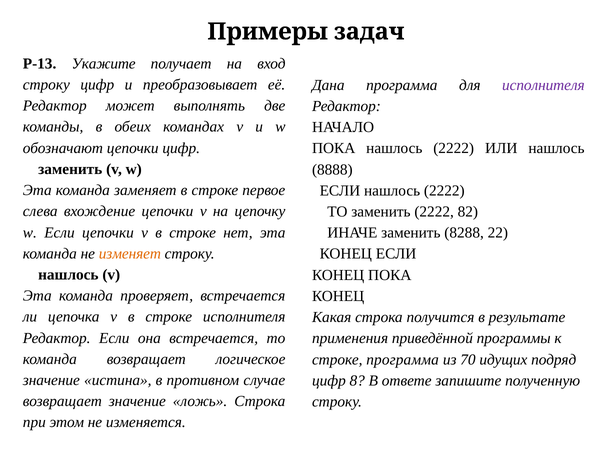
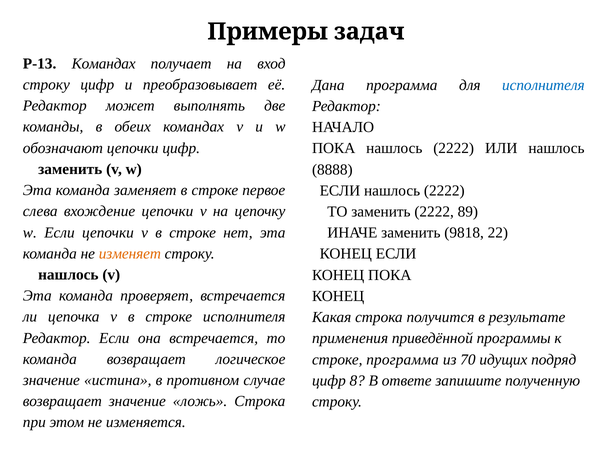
Р-13 Укажите: Укажите -> Командах (104, 64)
исполнителя colour: purple -> blue (543, 85)
82: 82 -> 89 (468, 212)
8288: 8288 -> 9818 (464, 233)
